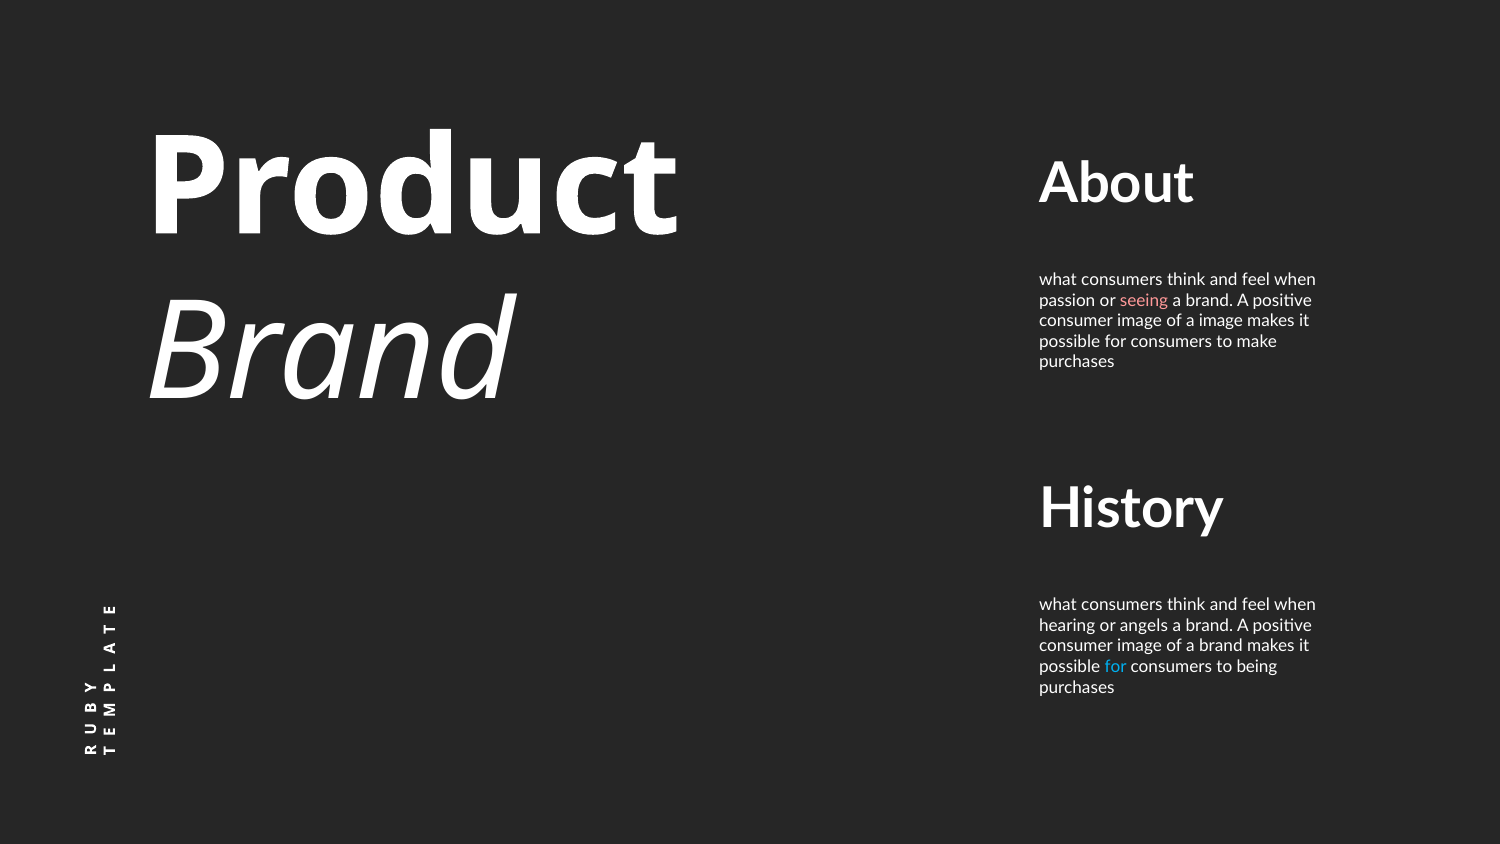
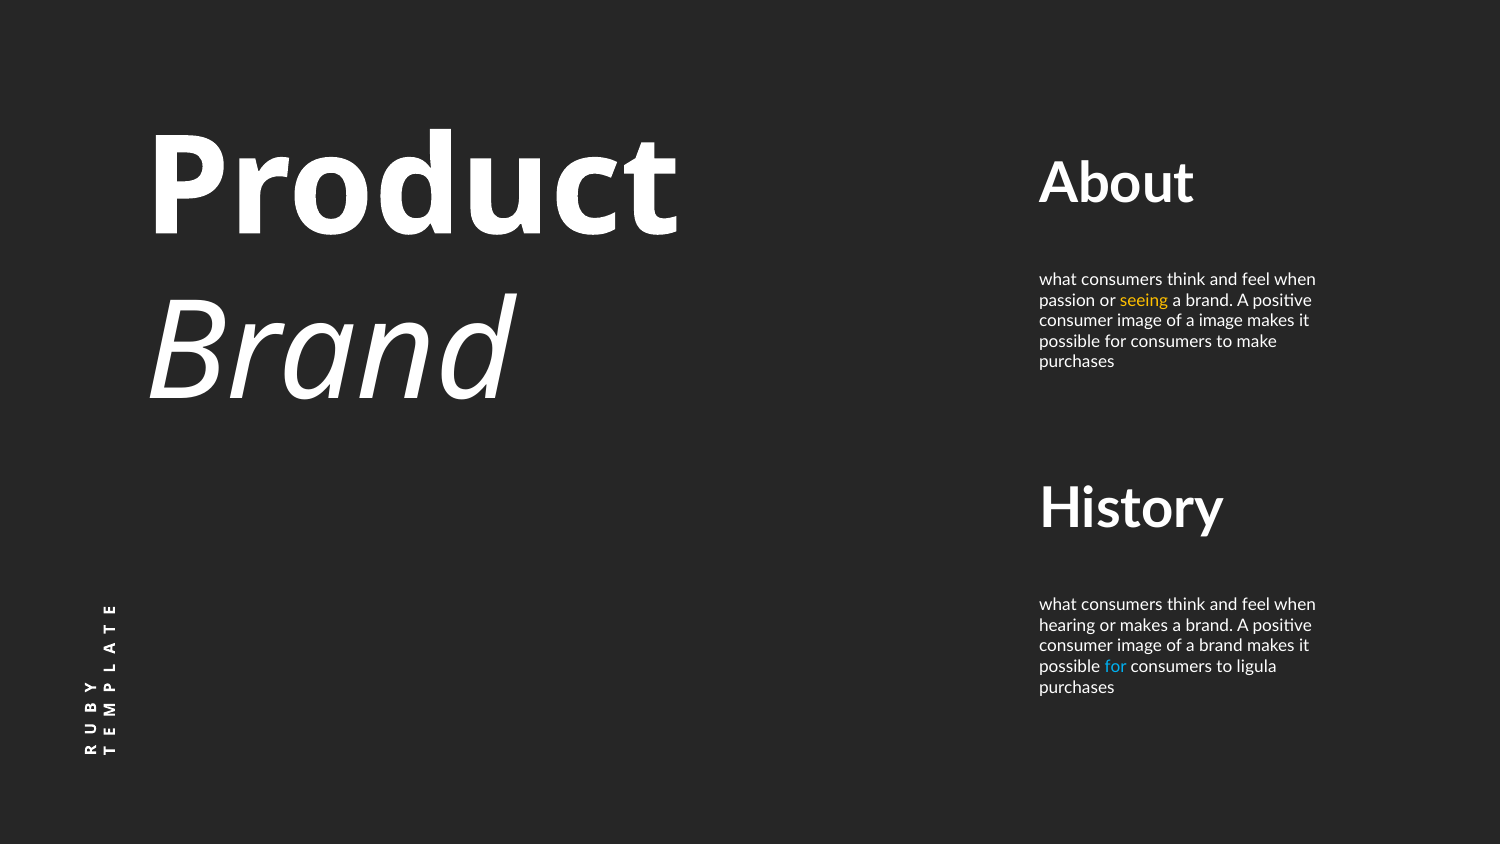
seeing colour: pink -> yellow (1144, 300)
or angels: angels -> makes (1144, 625)
being: being -> ligula (1257, 667)
